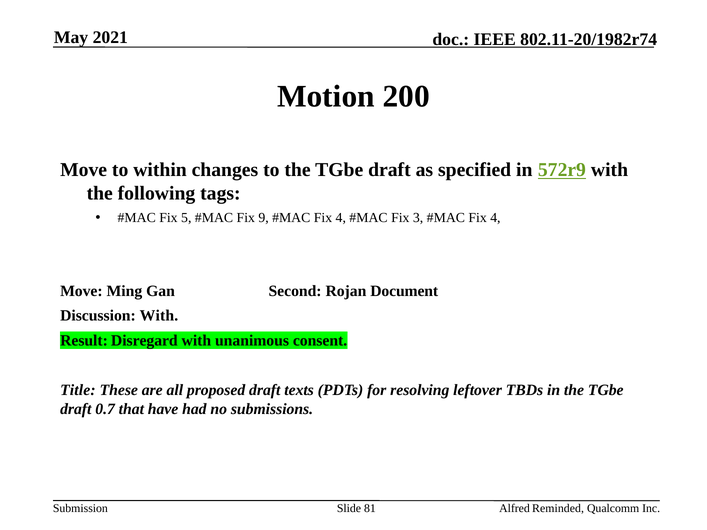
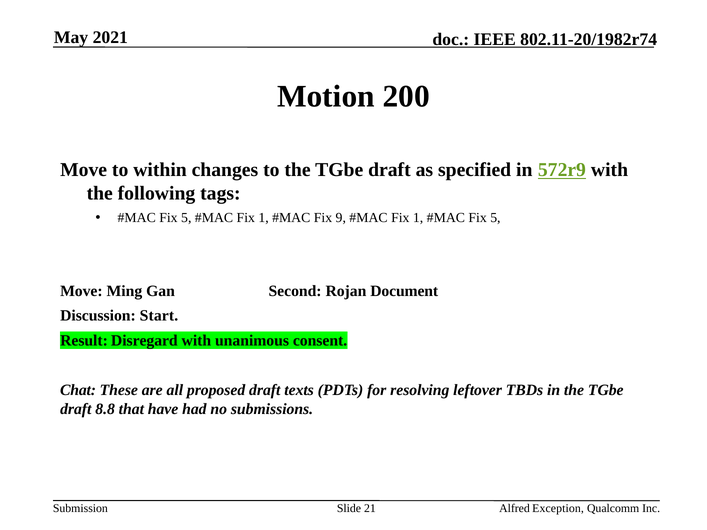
9: 9 -> 1 (264, 218)
4: 4 -> 9 (341, 218)
3: 3 -> 1 (418, 218)
4: 4 -> 5 (495, 218)
Discussion With: With -> Start (159, 316)
Title: Title -> Chat (78, 390)
0.7: 0.7 -> 8.8 (105, 409)
81: 81 -> 21 (370, 509)
Reminded: Reminded -> Exception (558, 509)
